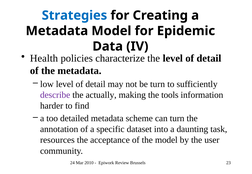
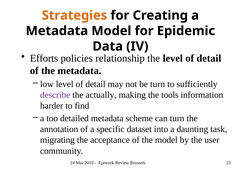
Strategies colour: blue -> orange (74, 15)
Health: Health -> Efforts (44, 58)
characterize: characterize -> relationship (120, 58)
resources: resources -> migrating (57, 140)
